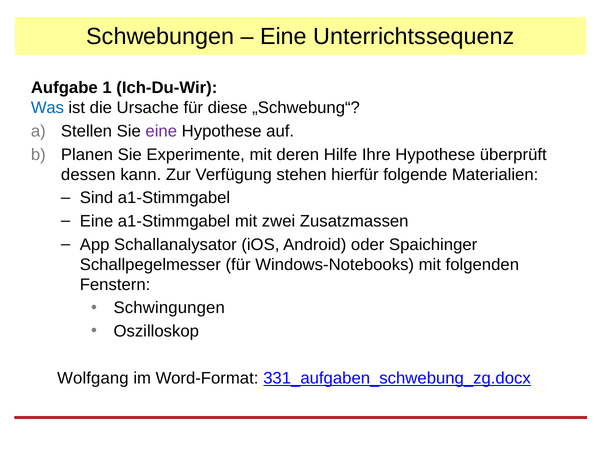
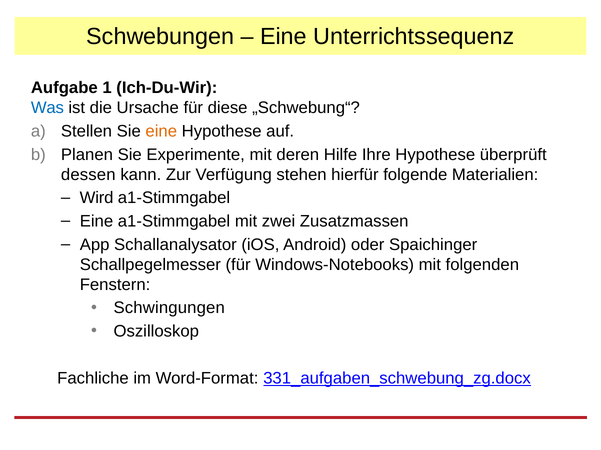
eine colour: purple -> orange (161, 131)
Sind: Sind -> Wird (97, 198)
Wolfgang: Wolfgang -> Fachliche (93, 379)
